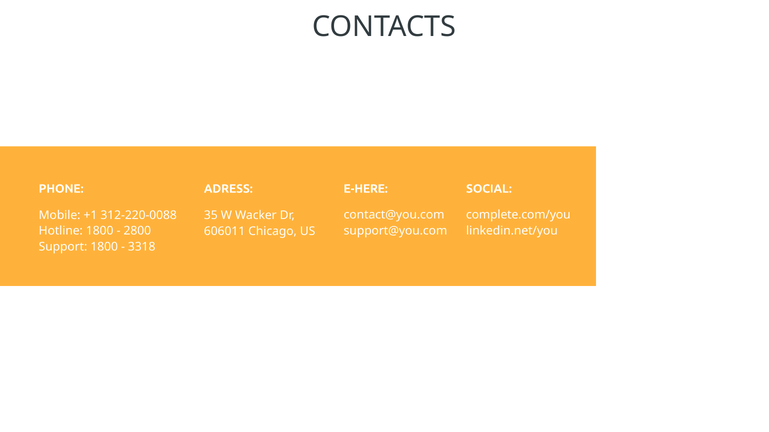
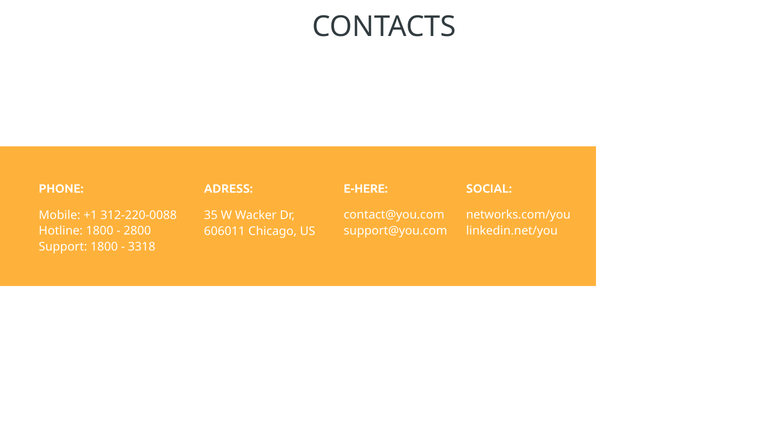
complete.com/you: complete.com/you -> networks.com/you (518, 215)
